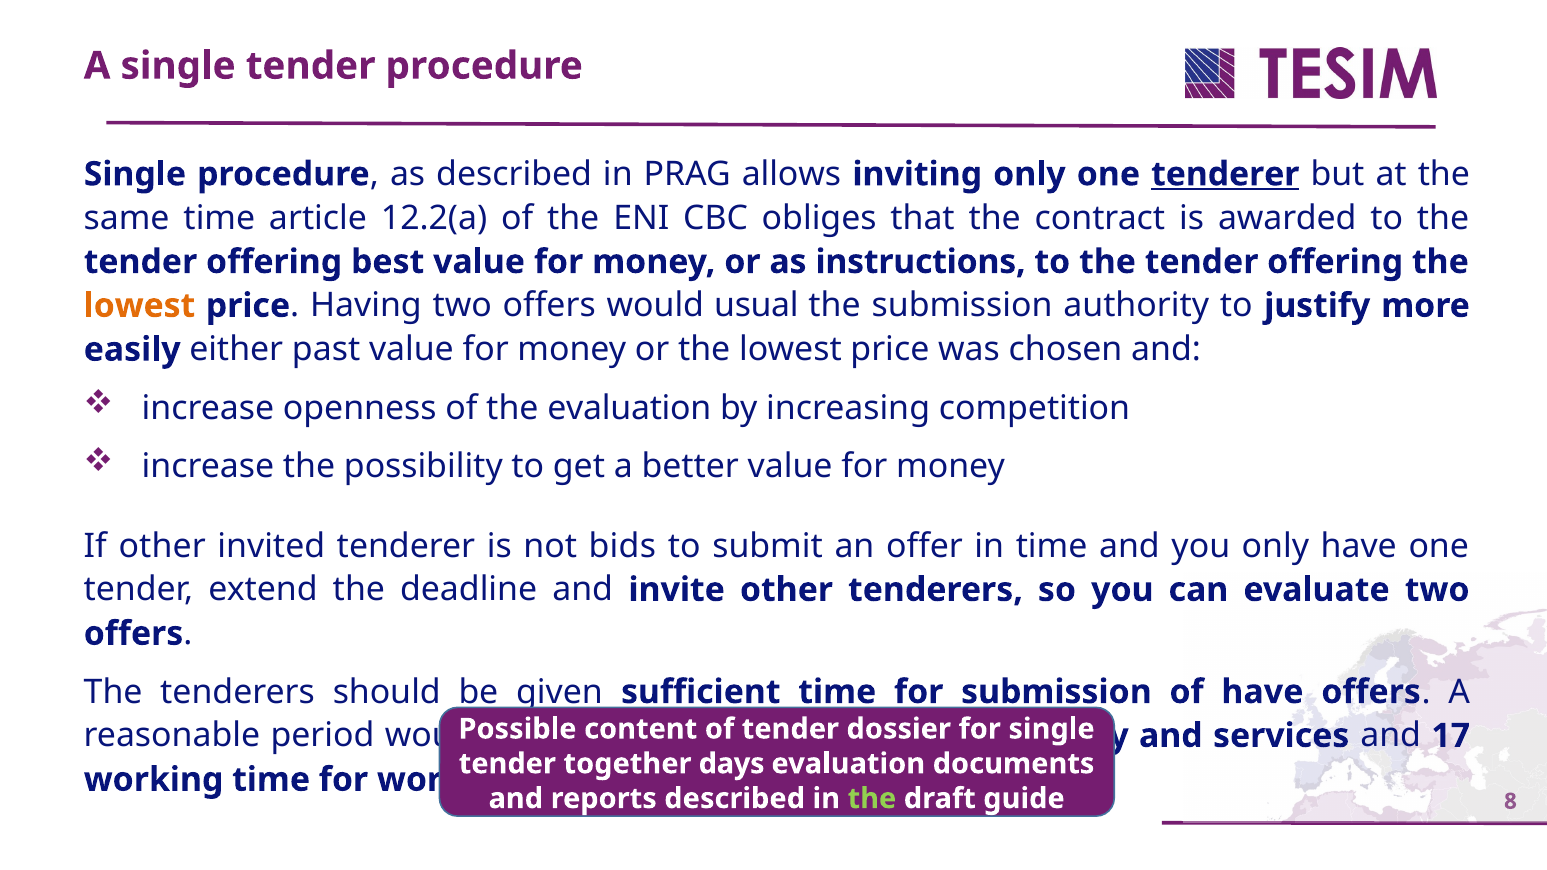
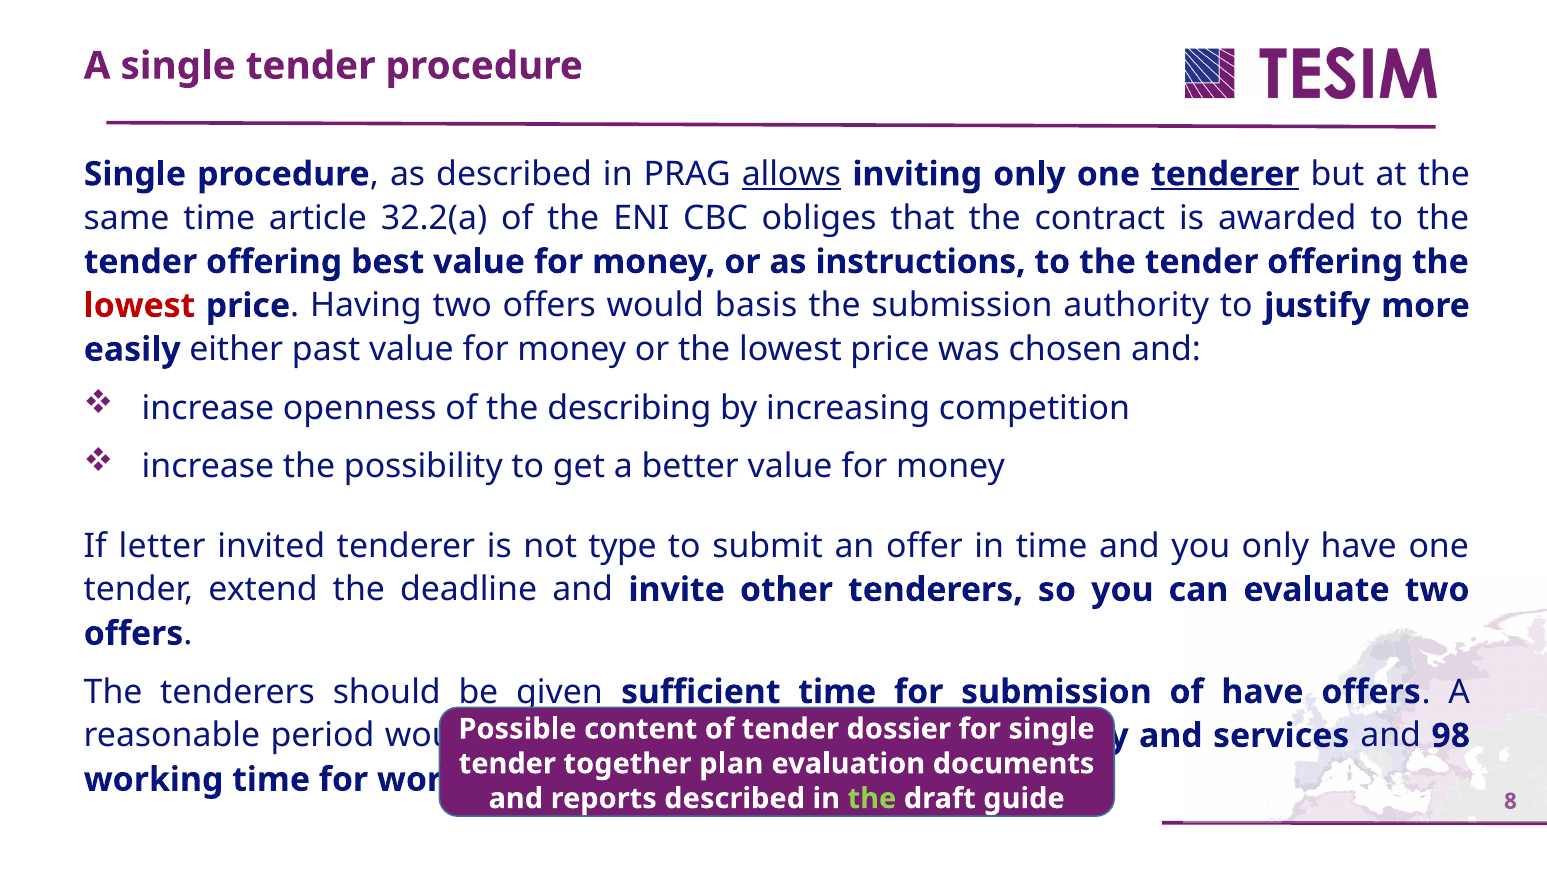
allows underline: none -> present (791, 174)
12.2(a: 12.2(a -> 32.2(a (434, 218)
lowest colour: orange -> red (139, 306)
usual: usual -> basis (756, 306)
the evaluation: evaluation -> describing (629, 408)
If other: other -> letter (162, 546)
bids: bids -> type (623, 546)
17: 17 -> 98 (1451, 736)
together days: days -> plan (731, 764)
